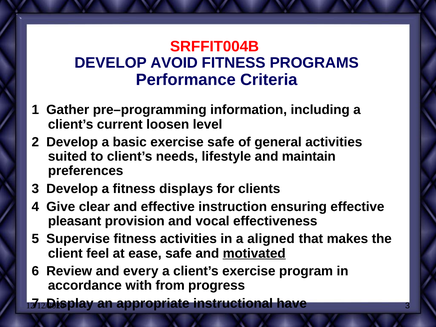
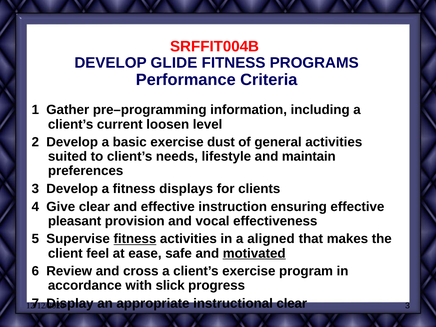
AVOID: AVOID -> GLIDE (174, 63)
exercise safe: safe -> dust (221, 142)
fitness underline: none -> present (135, 239)
every: every -> cross (141, 271)
from: from -> slick (170, 286)
instructional have: have -> clear (292, 303)
